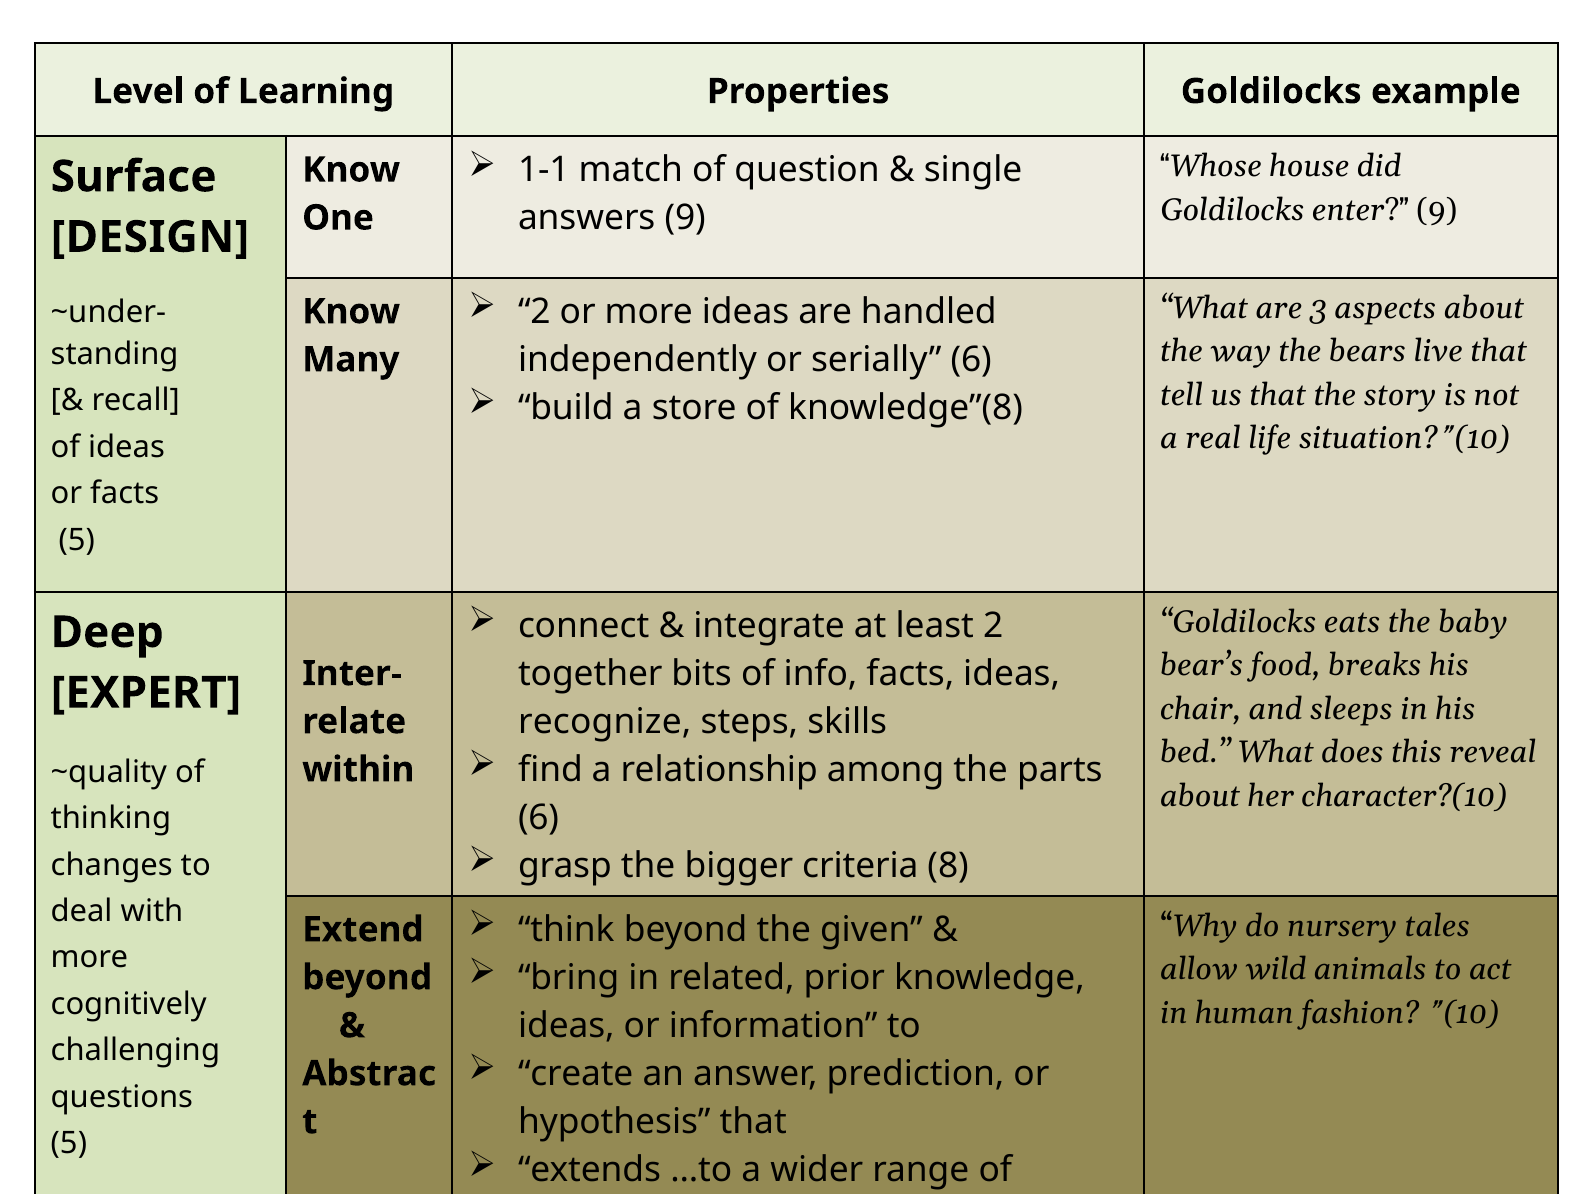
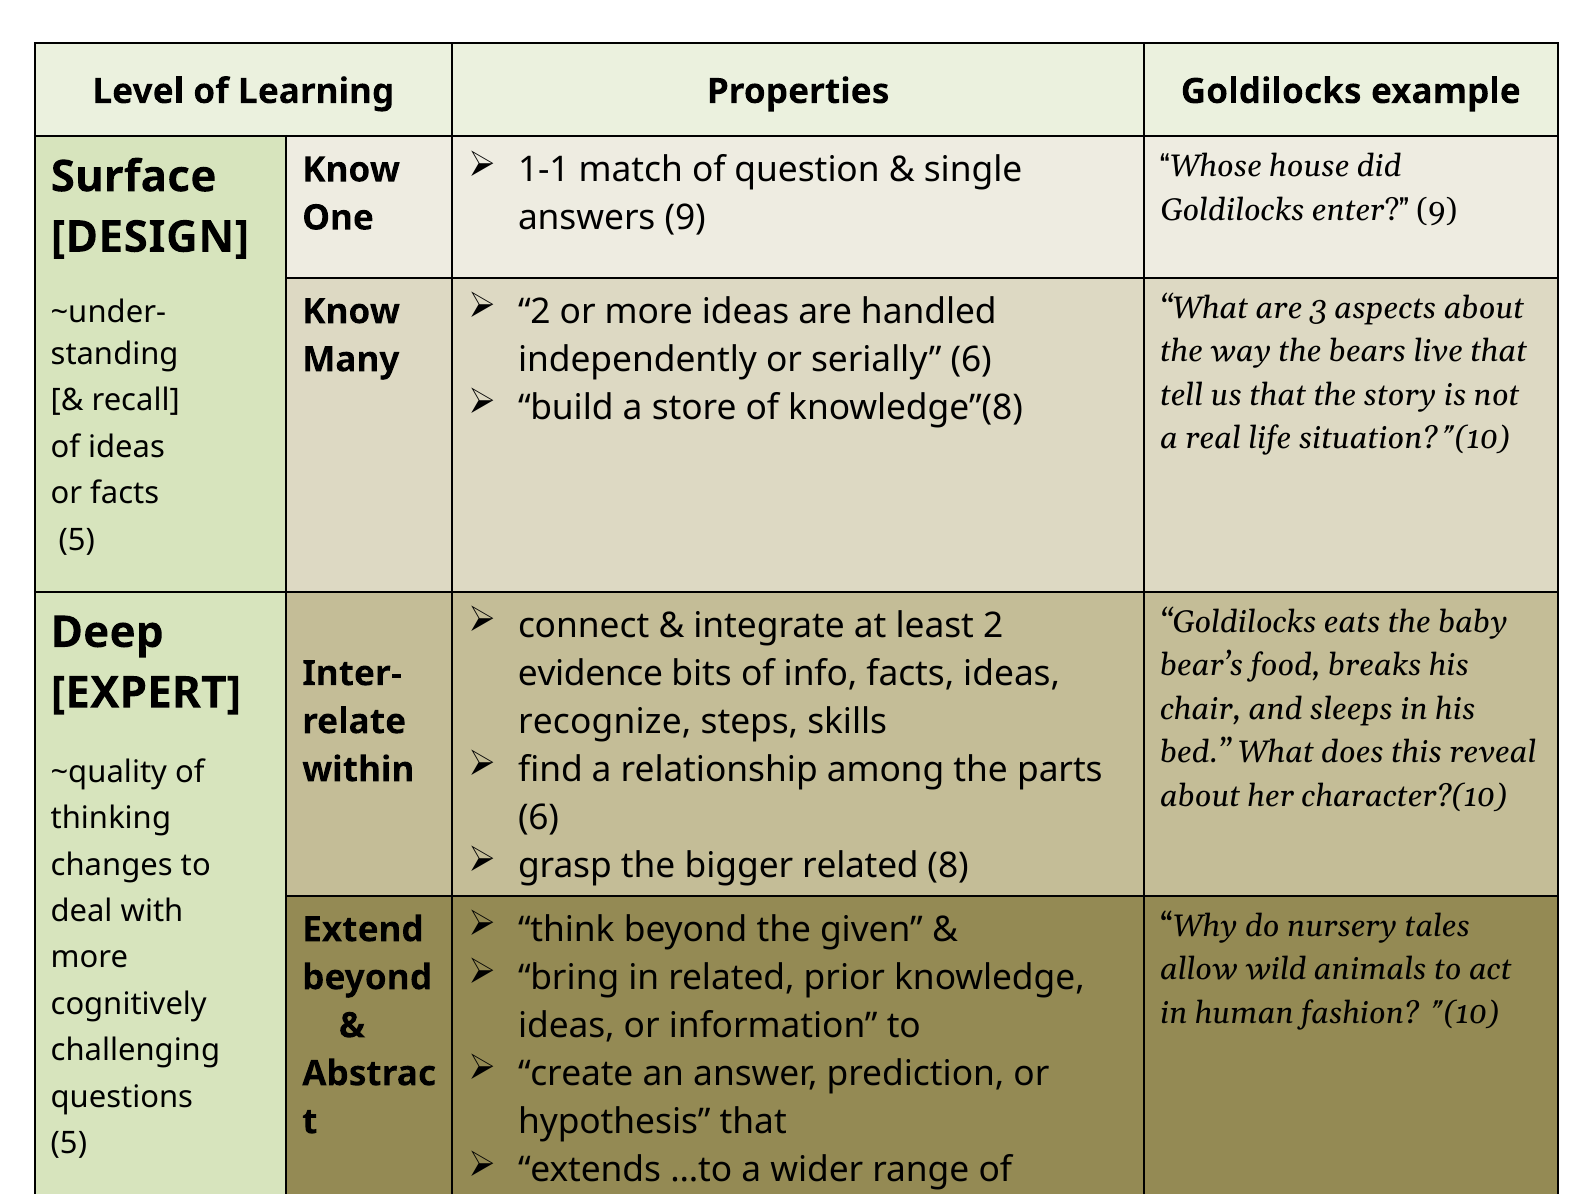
together: together -> evidence (590, 674)
bigger criteria: criteria -> related (860, 866)
